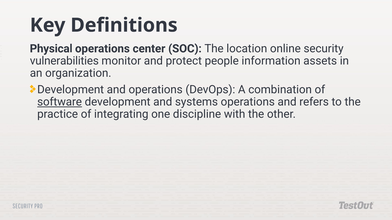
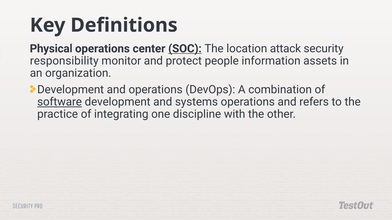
SOC underline: none -> present (185, 49)
online: online -> attack (285, 49)
vulnerabilities: vulnerabilities -> responsibility (64, 61)
